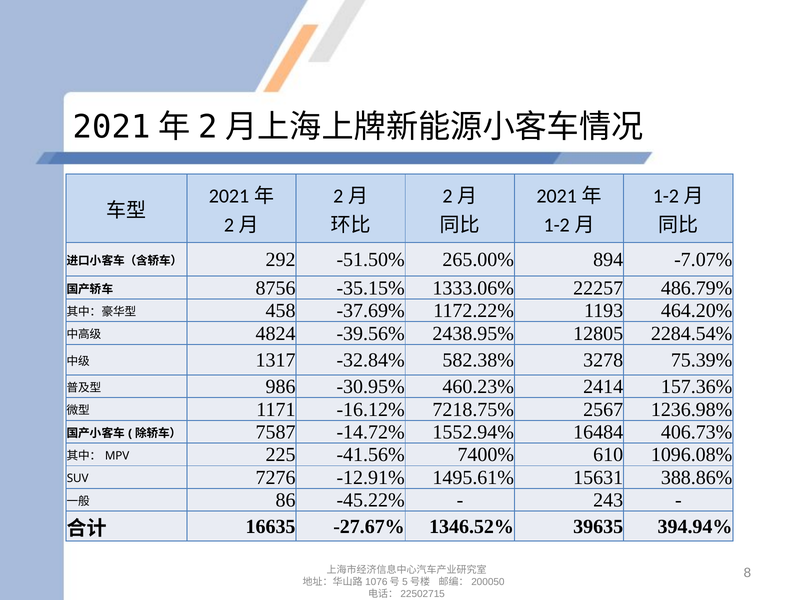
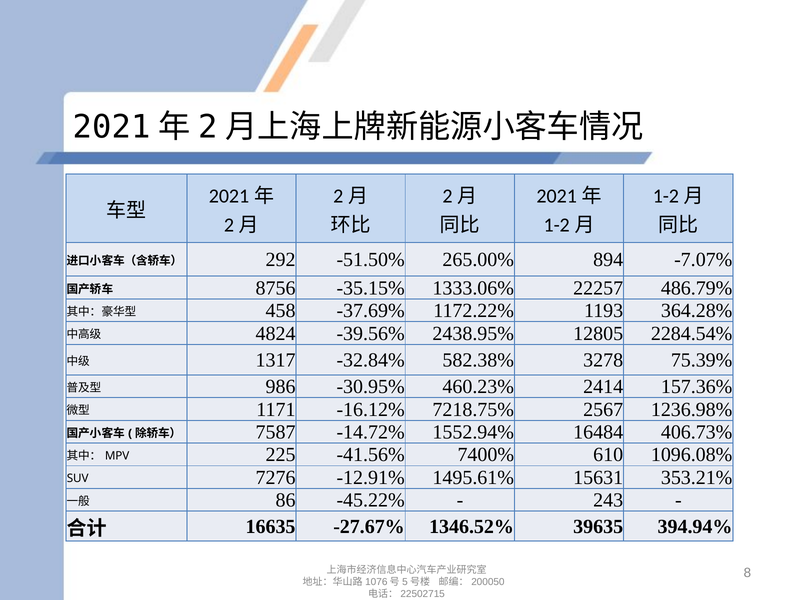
464.20%: 464.20% -> 364.28% (697, 310)
388.86%: 388.86% -> 353.21% (697, 477)
